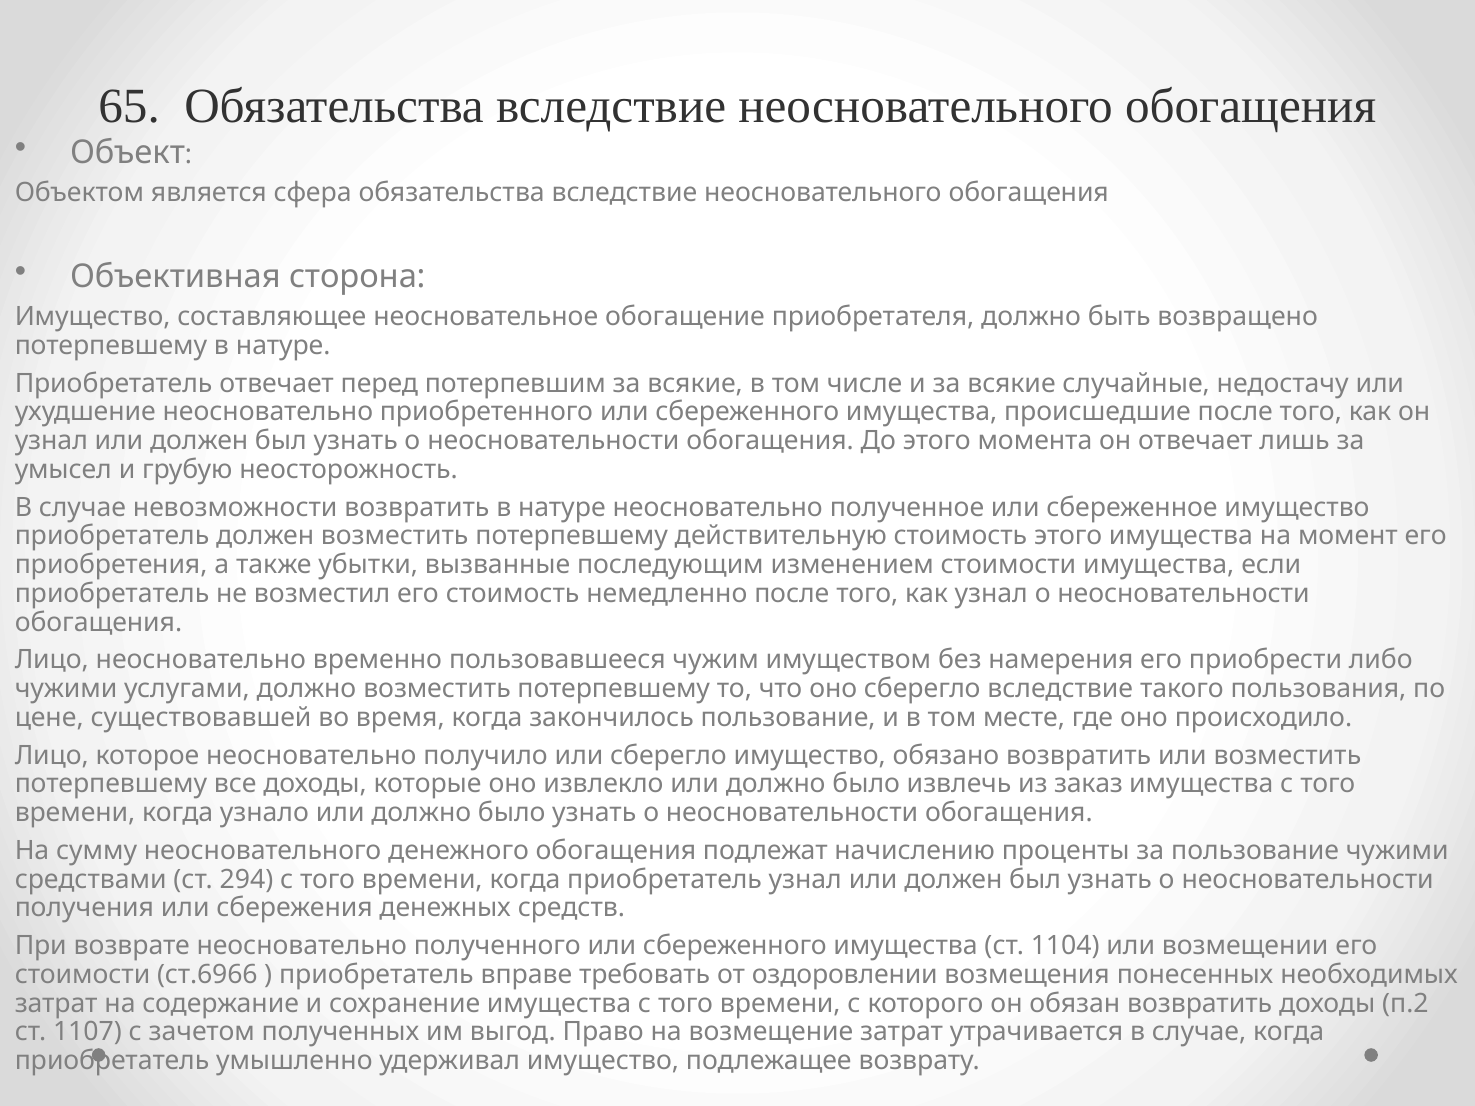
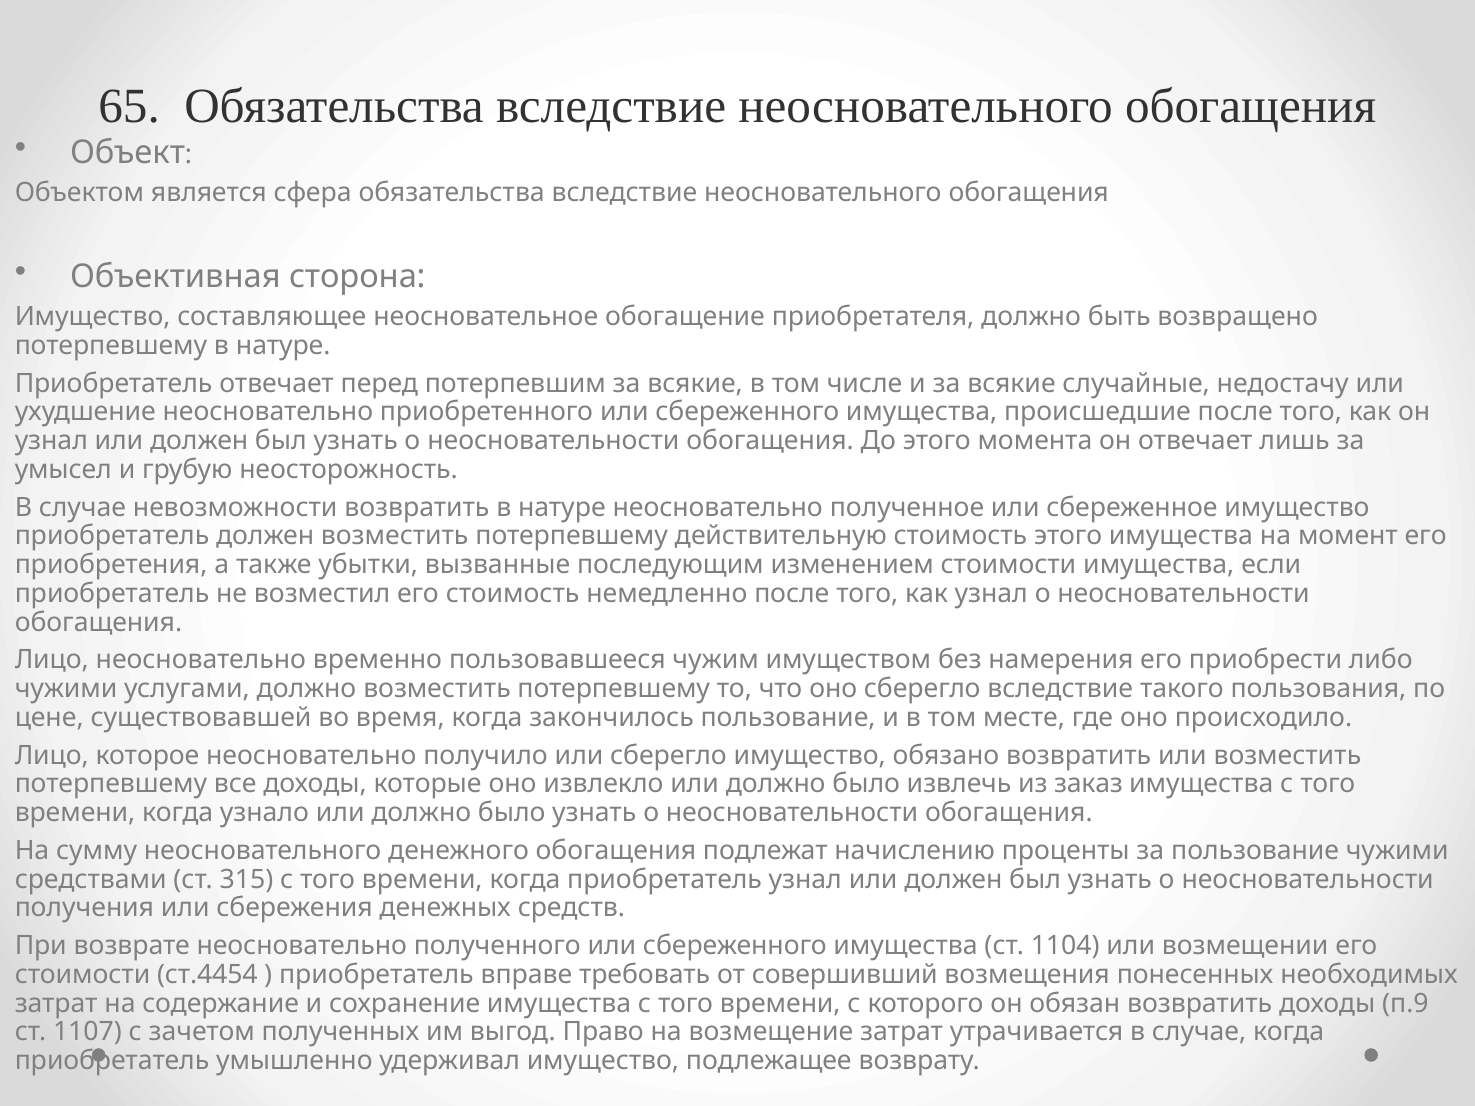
294: 294 -> 315 (246, 880)
ст.6966: ст.6966 -> ст.4454 (207, 975)
оздоровлении: оздоровлении -> совершивший (845, 975)
п.2: п.2 -> п.9 (1405, 1004)
